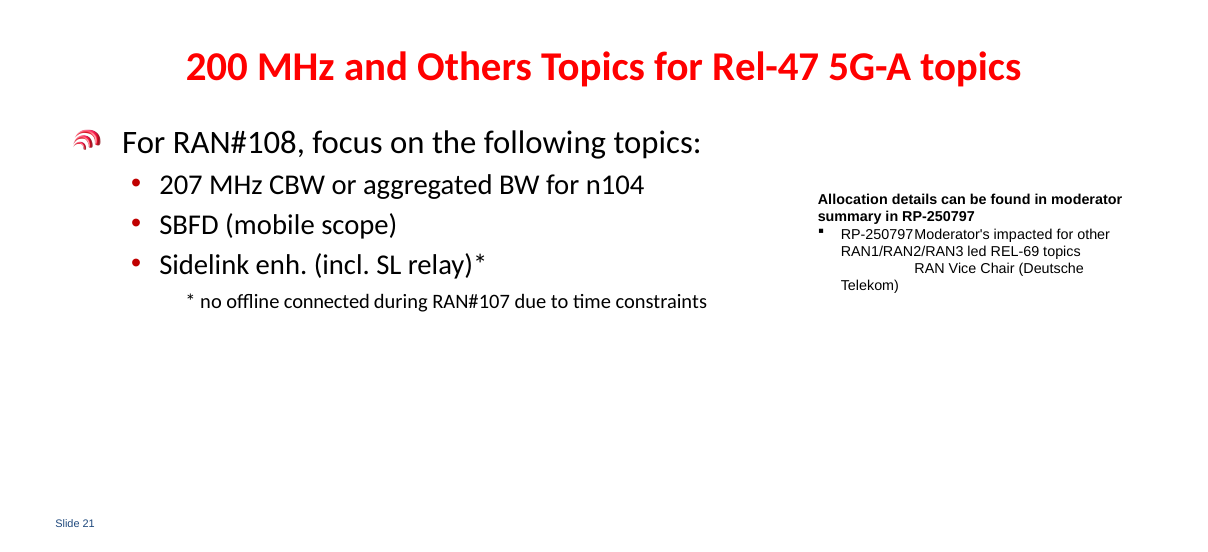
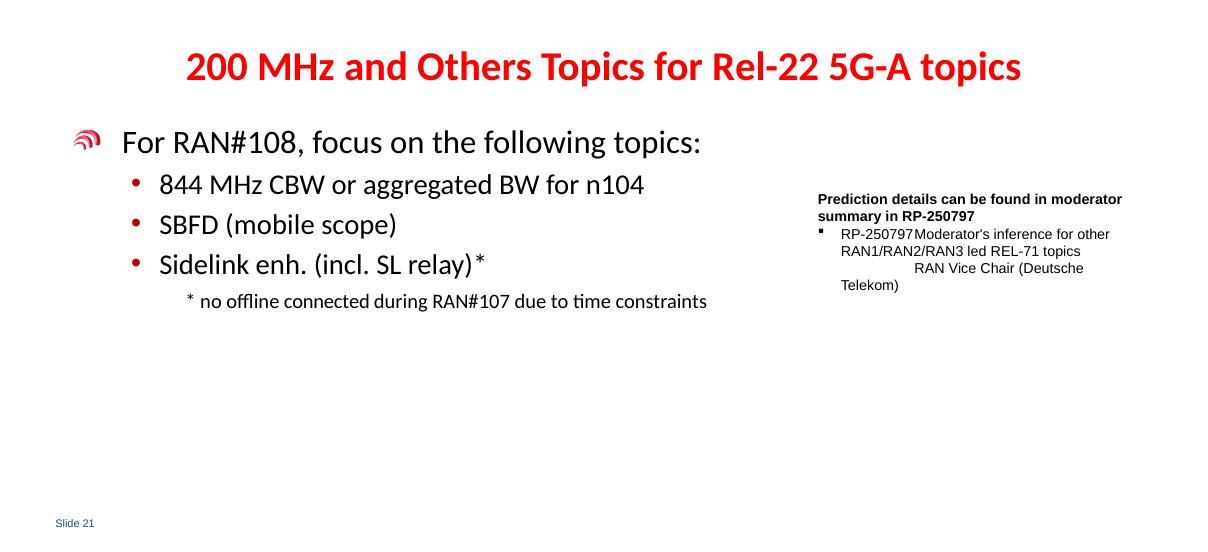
Rel-47: Rel-47 -> Rel-22 (766, 67)
207: 207 -> 844 (181, 185)
Allocation: Allocation -> Prediction (853, 200)
impacted: impacted -> inference (1023, 235)
REL-69: REL-69 -> REL-71 (1015, 252)
